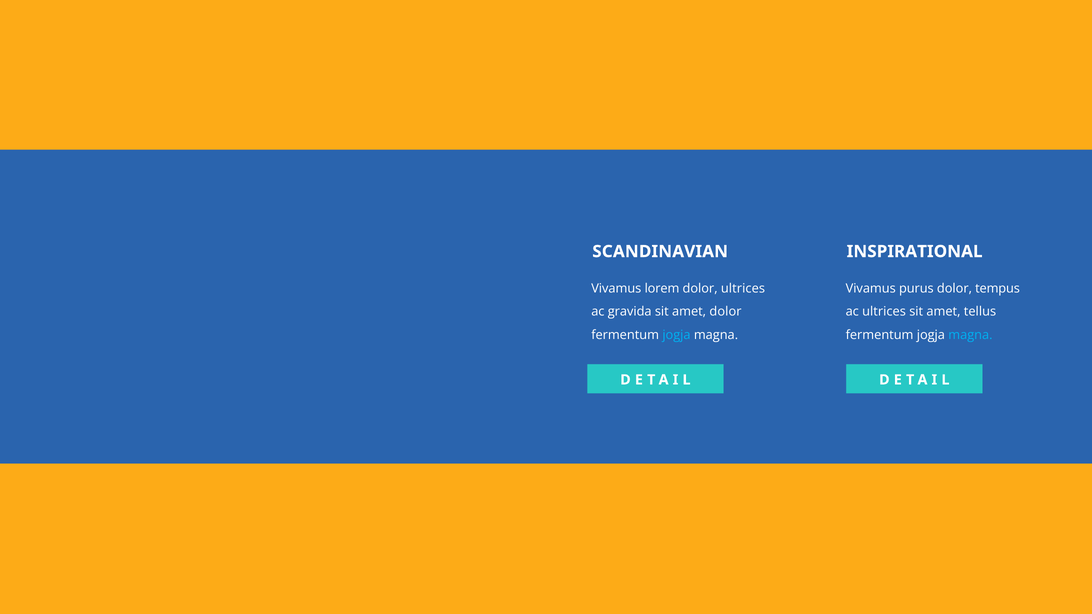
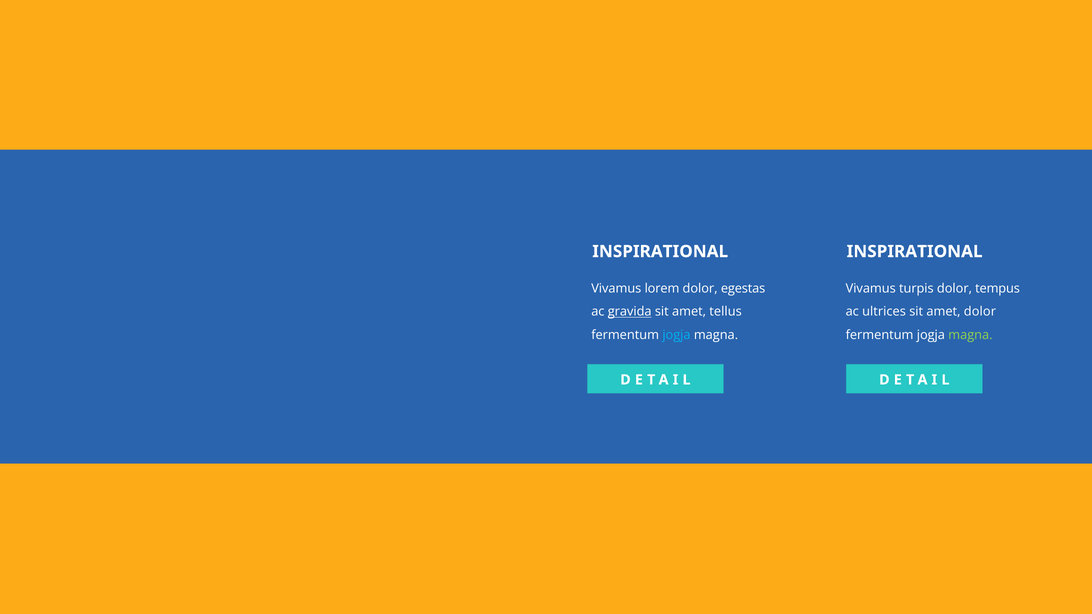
SCANDINAVIAN: SCANDINAVIAN -> INSPIRATIONAL (660, 252)
dolor ultrices: ultrices -> egestas (743, 289)
purus: purus -> turpis (916, 289)
gravida underline: none -> present (630, 312)
amet dolor: dolor -> tellus (726, 312)
amet tellus: tellus -> dolor (980, 312)
magna colour: light blue -> light green (970, 335)
